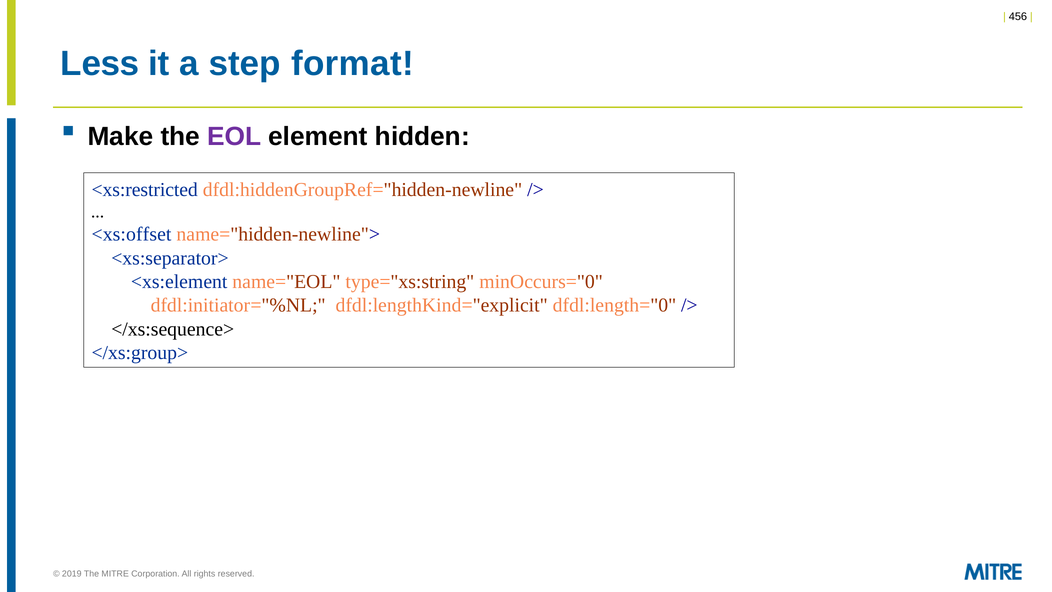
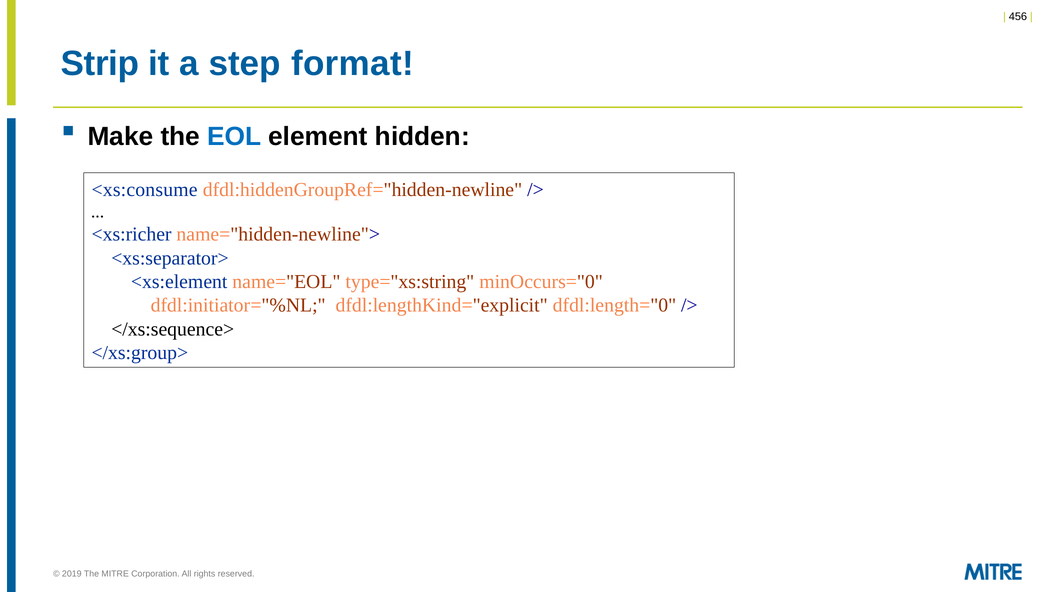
Less: Less -> Strip (100, 64)
EOL colour: purple -> blue (234, 136)
<xs:restricted: <xs:restricted -> <xs:consume (145, 190)
<xs:offset: <xs:offset -> <xs:richer (132, 234)
